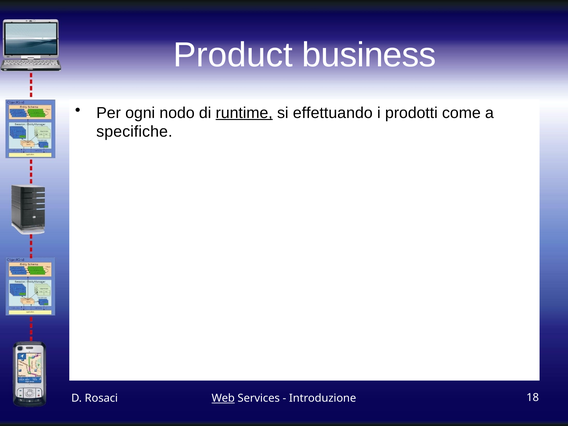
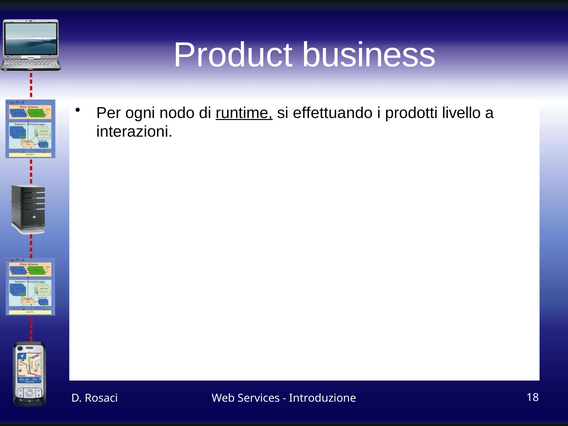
come: come -> livello (461, 113)
specifiche: specifiche -> interazioni (134, 132)
Web underline: present -> none (223, 398)
